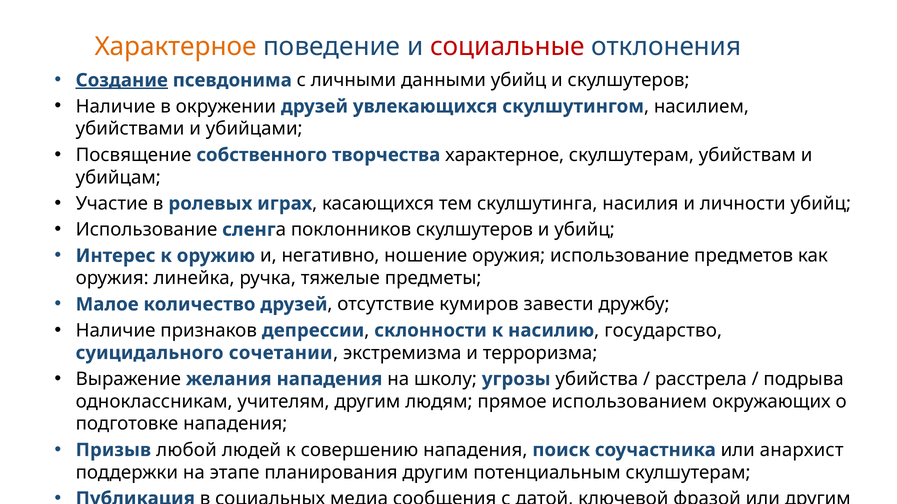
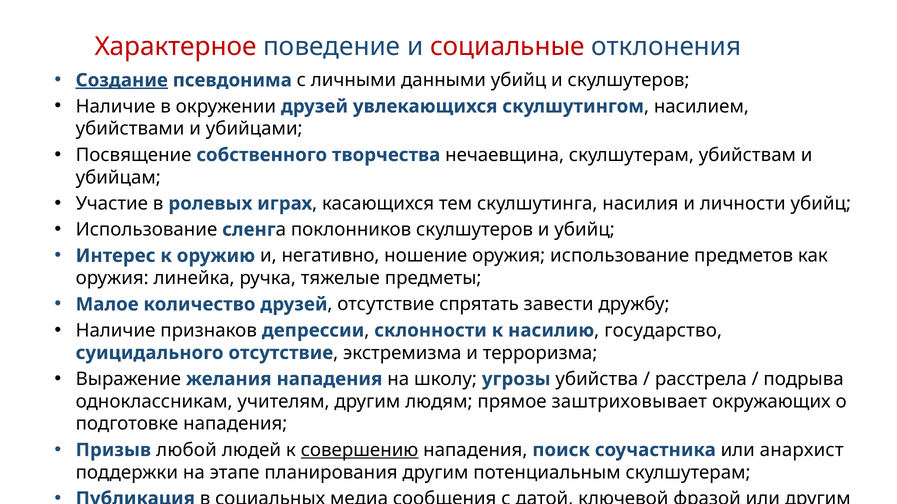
Характерное colour: orange -> red (176, 47)
творчества характерное: характерное -> нечаевщина (505, 155)
кумиров: кумиров -> спрятать (479, 305)
суицидального сочетании: сочетании -> отсутствие (281, 353)
прямое использованием: использованием -> заштриховывает (629, 402)
совершению underline: none -> present (360, 450)
